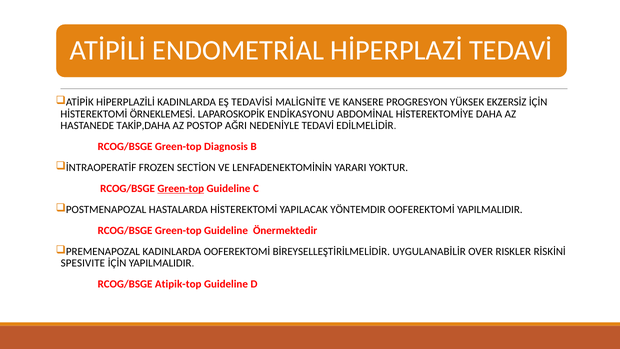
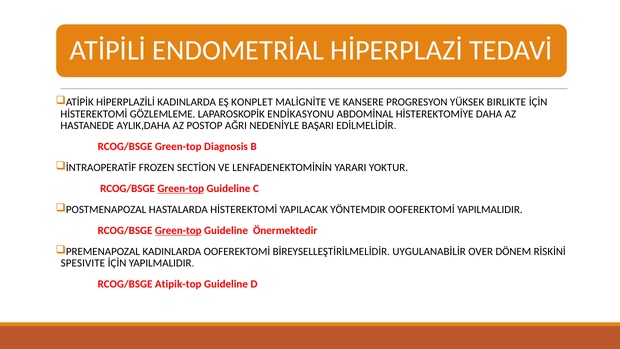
TEDAVİSİ: TEDAVİSİ -> KONPLET (252, 102)
EKZERSİZ: EKZERSİZ -> BIRLIKTE (506, 102)
ÖRNEKLEMESİ: ÖRNEKLEMESİ -> GÖZLEMLEME (163, 114)
TAKİP,DAHA: TAKİP,DAHA -> AYLIK,DAHA (143, 126)
NEDENİYLE TEDAVİ: TEDAVİ -> BAŞARI (318, 126)
Green-top underline: none -> present (178, 230)
RISKLER: RISKLER -> DÖNEM (513, 251)
